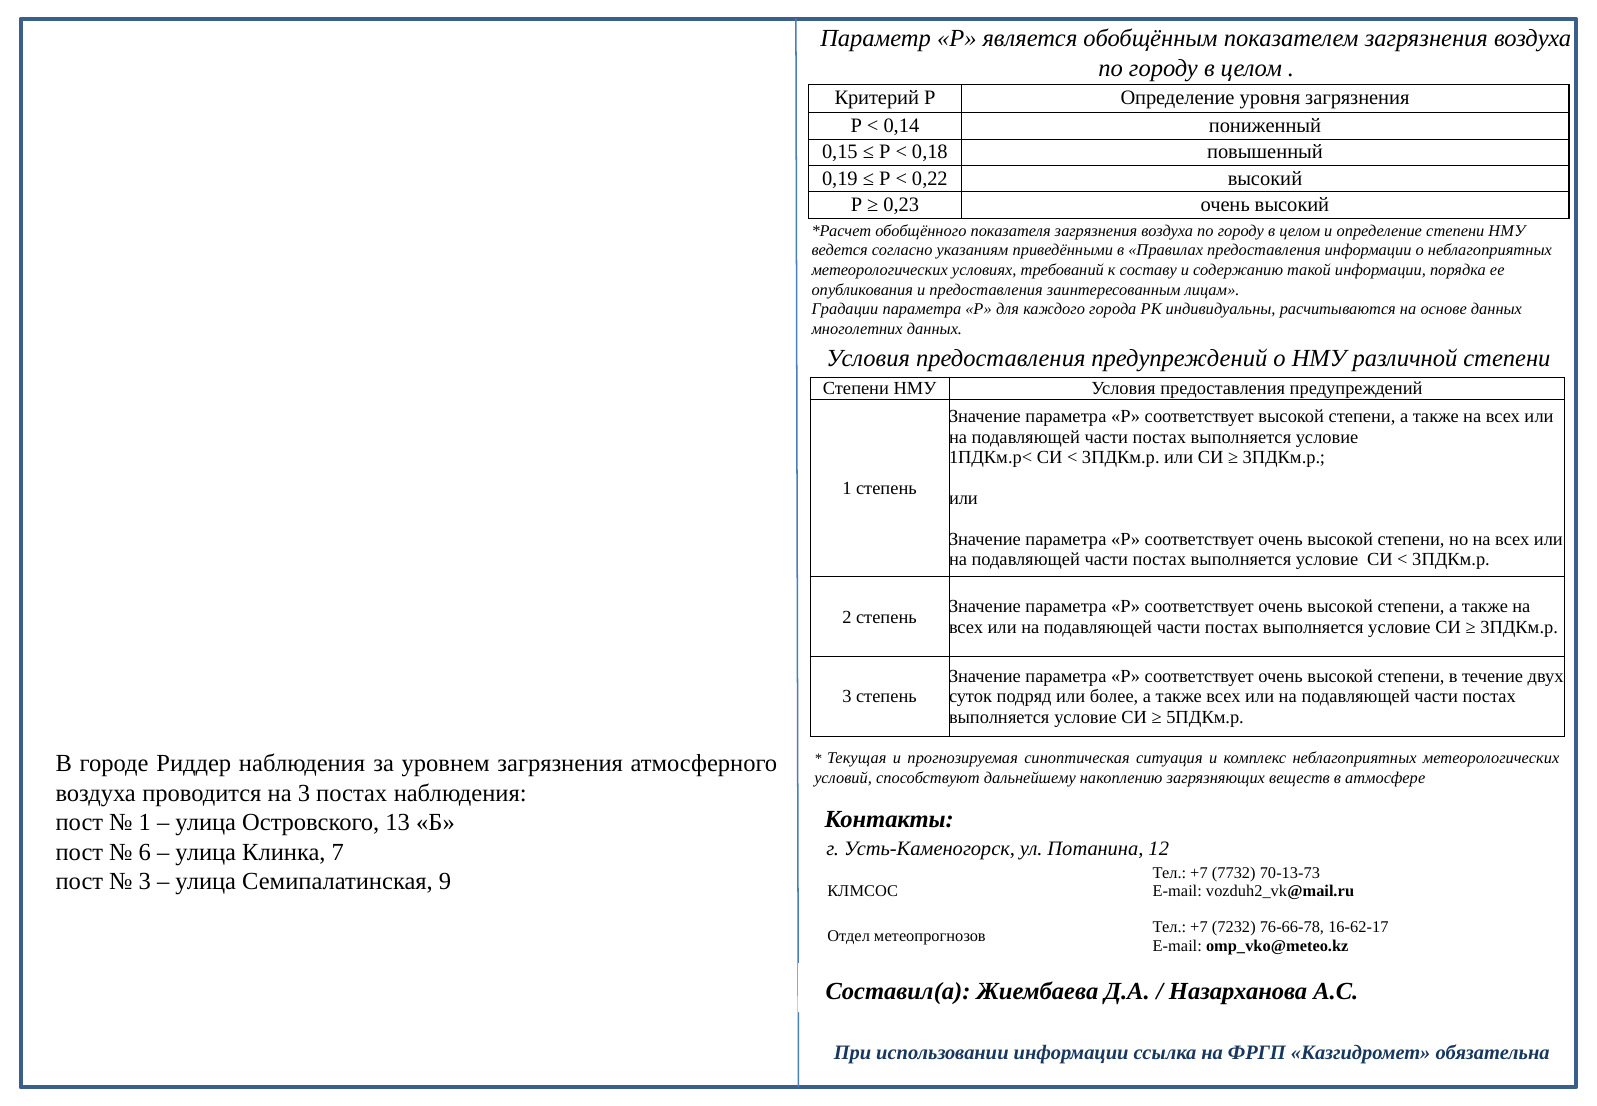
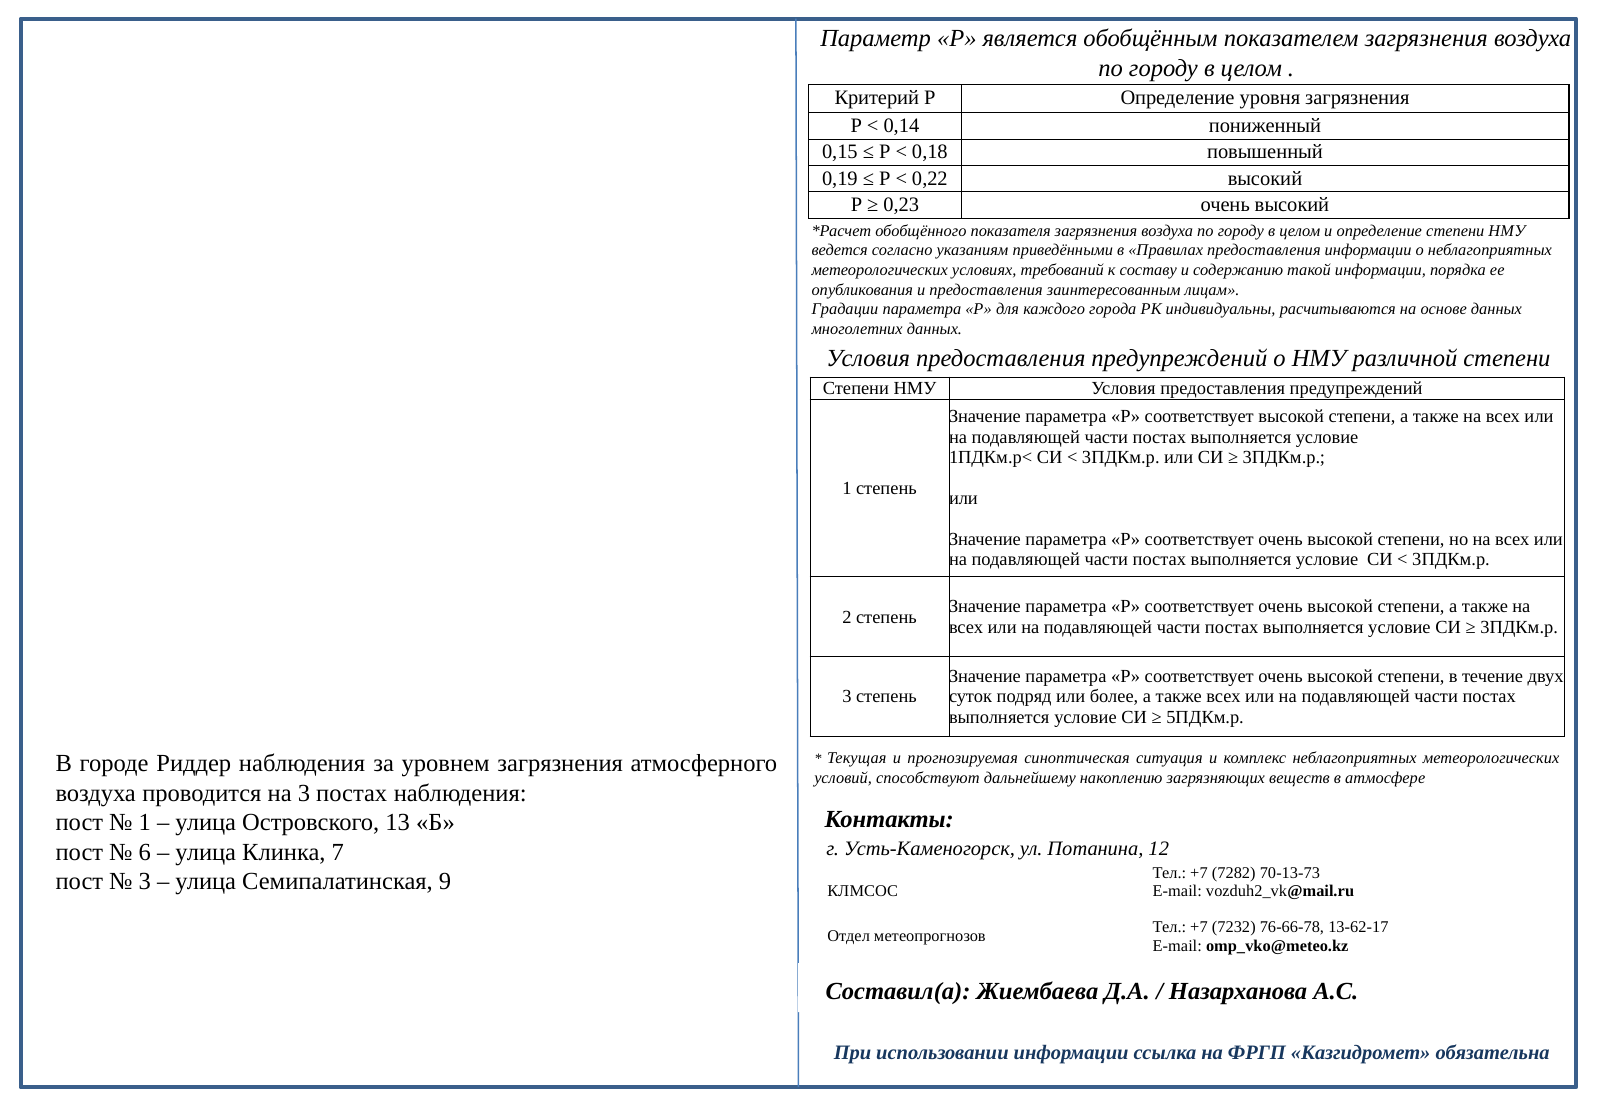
7732: 7732 -> 7282 (1234, 873)
16-62-17: 16-62-17 -> 13-62-17 (1358, 927)
